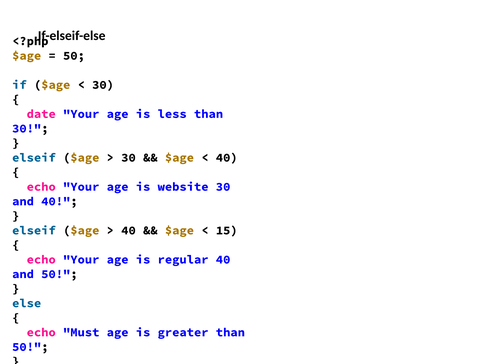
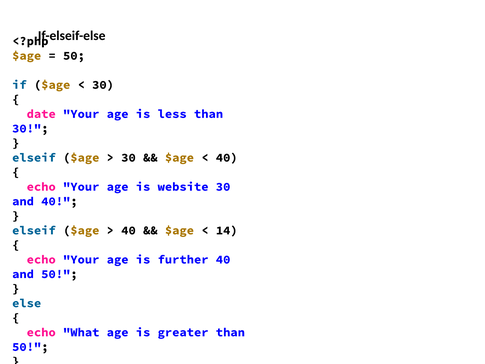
15: 15 -> 14 (227, 230)
regular: regular -> further (183, 259)
Must: Must -> What (81, 332)
